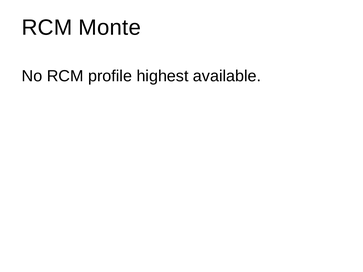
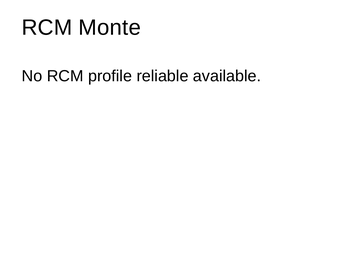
highest: highest -> reliable (163, 76)
